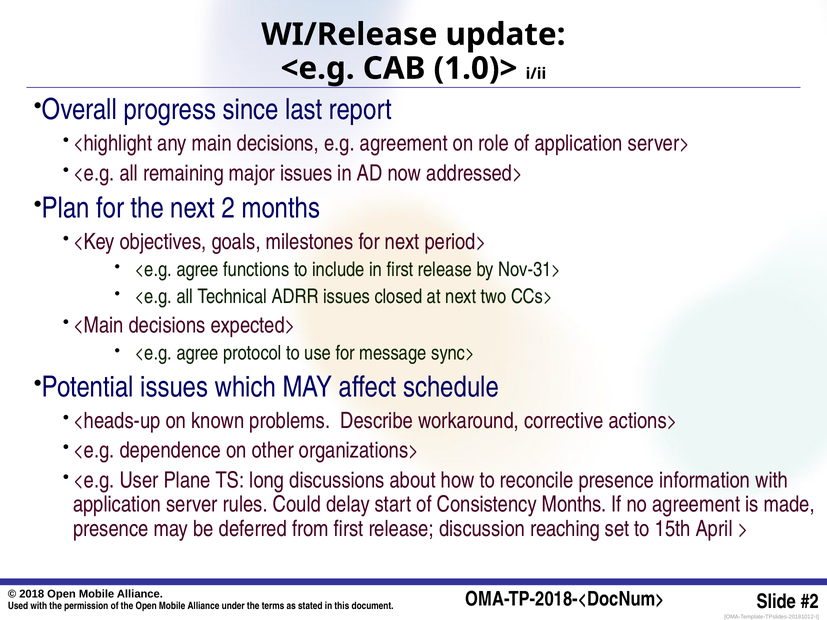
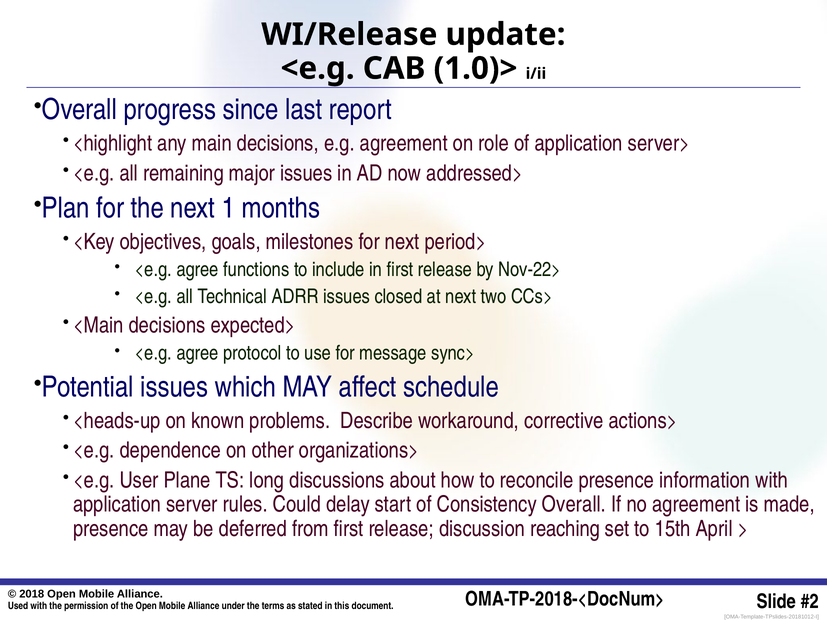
2: 2 -> 1 (228, 208)
Nov-31>: Nov-31> -> Nov-22> (530, 270)
Consistency Months: Months -> Overall (574, 505)
